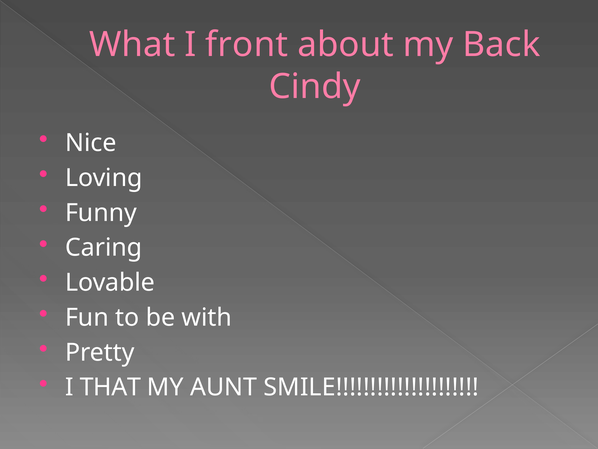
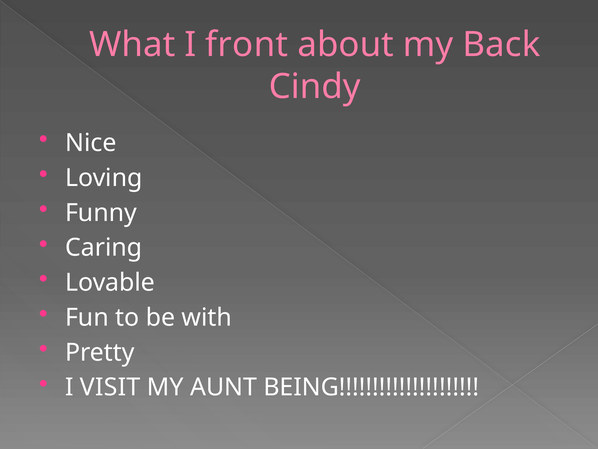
THAT: THAT -> VISIT (110, 387)
SMILE: SMILE -> BEING (371, 387)
